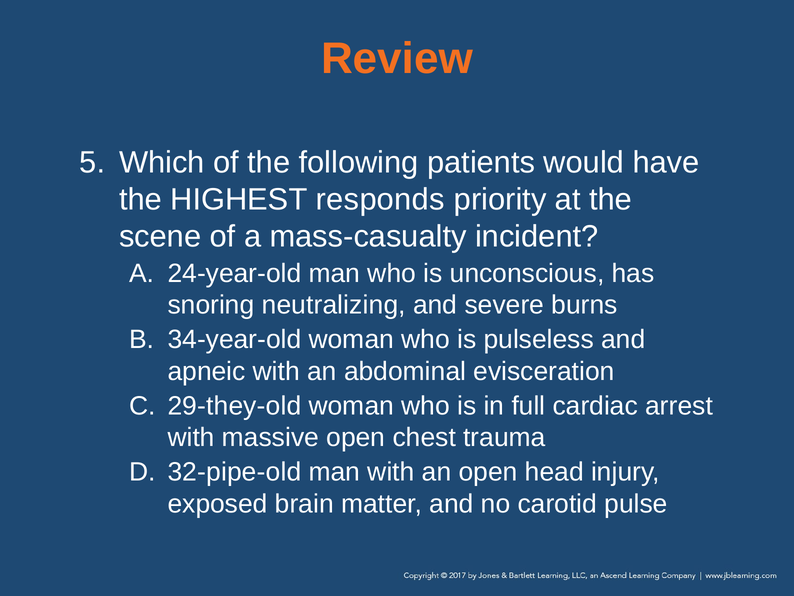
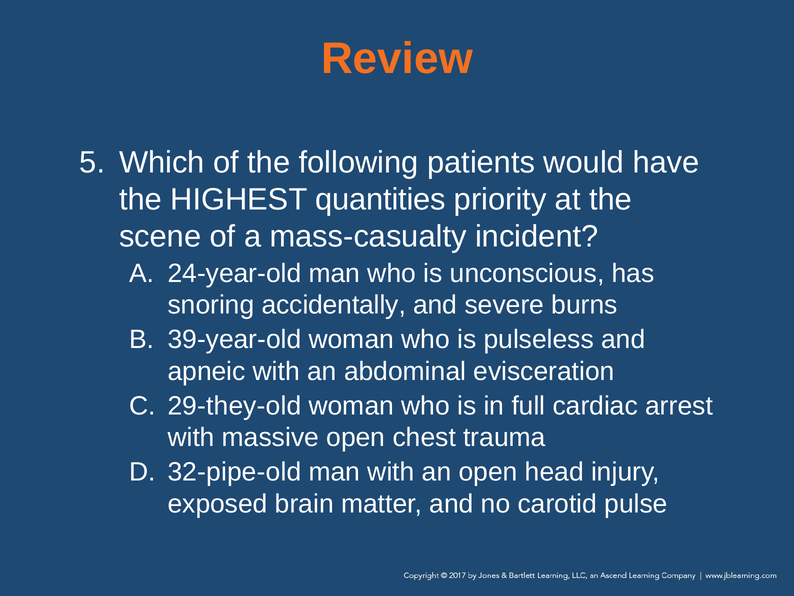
responds: responds -> quantities (381, 199)
neutralizing: neutralizing -> accidentally (334, 305)
34-year-old: 34-year-old -> 39-year-old (234, 339)
